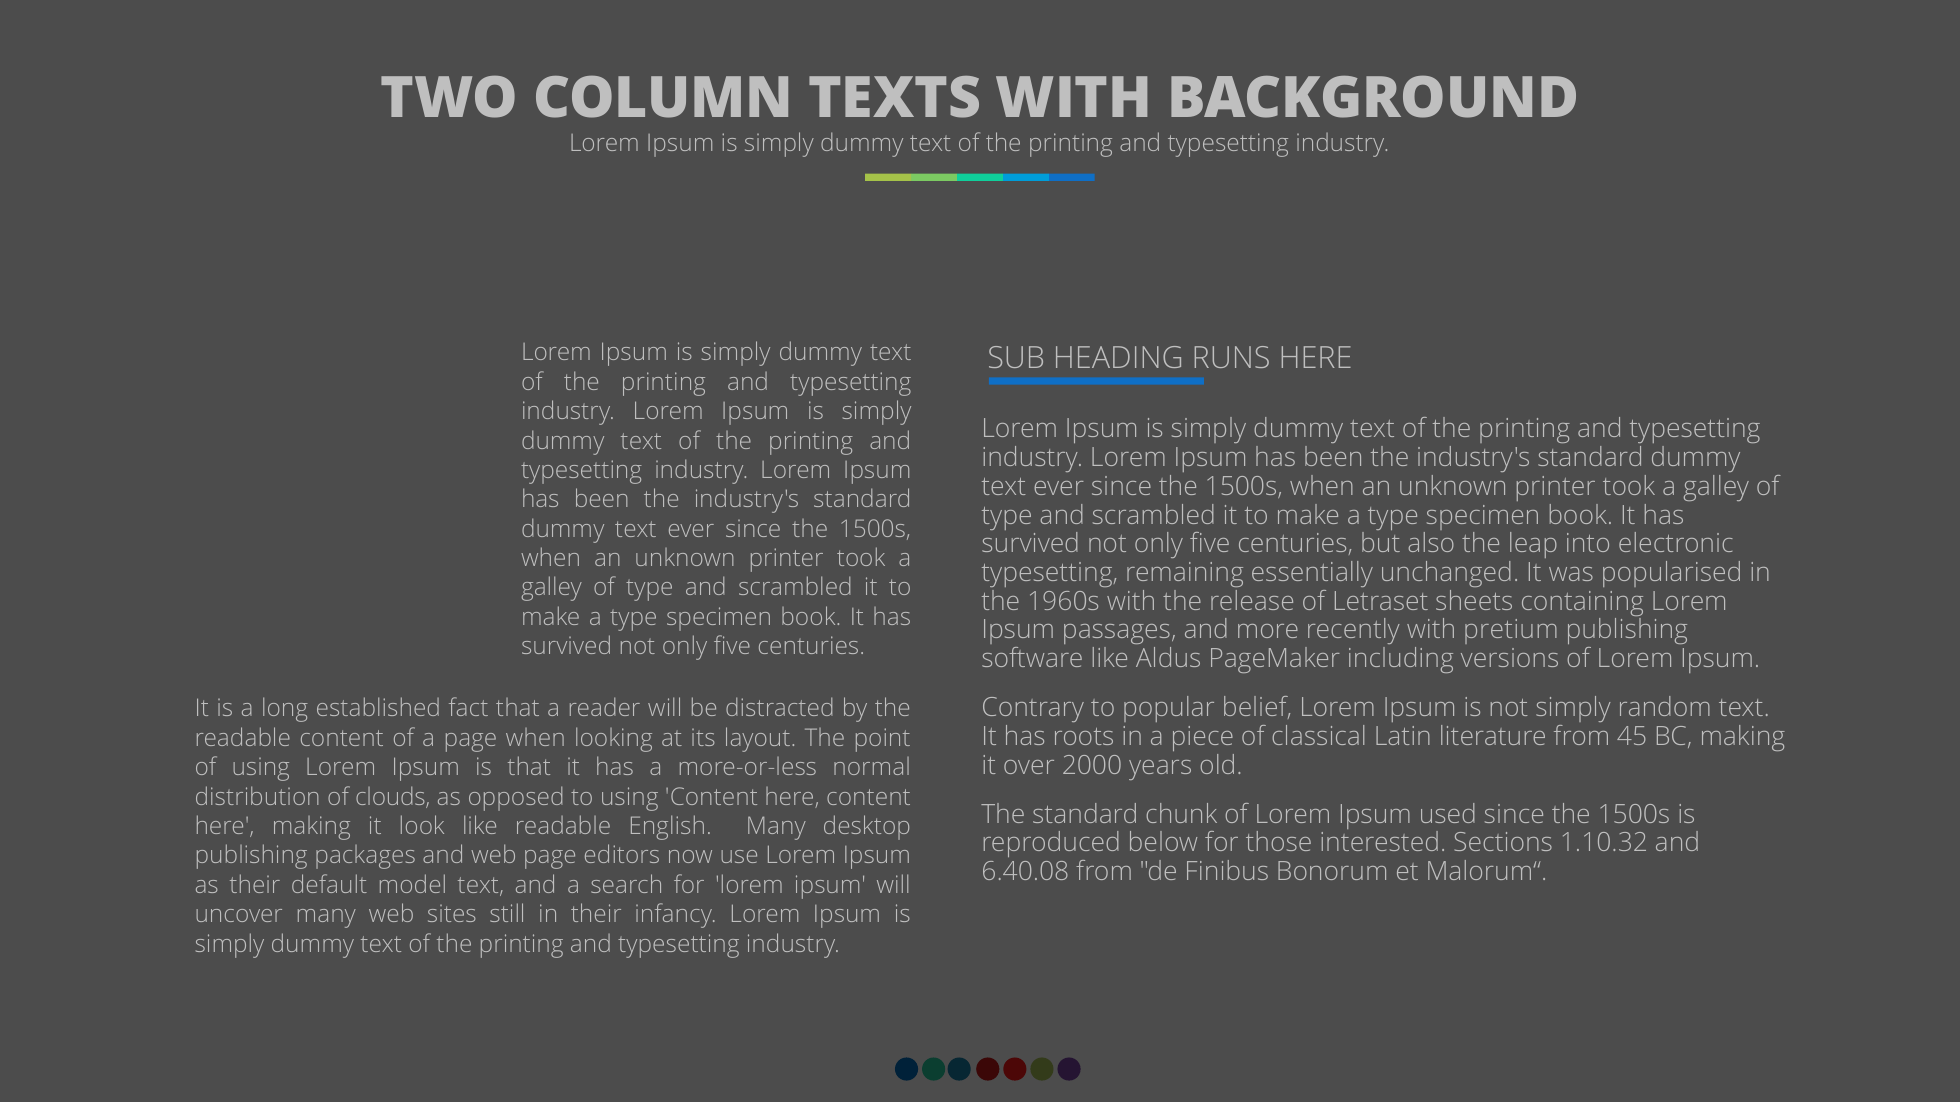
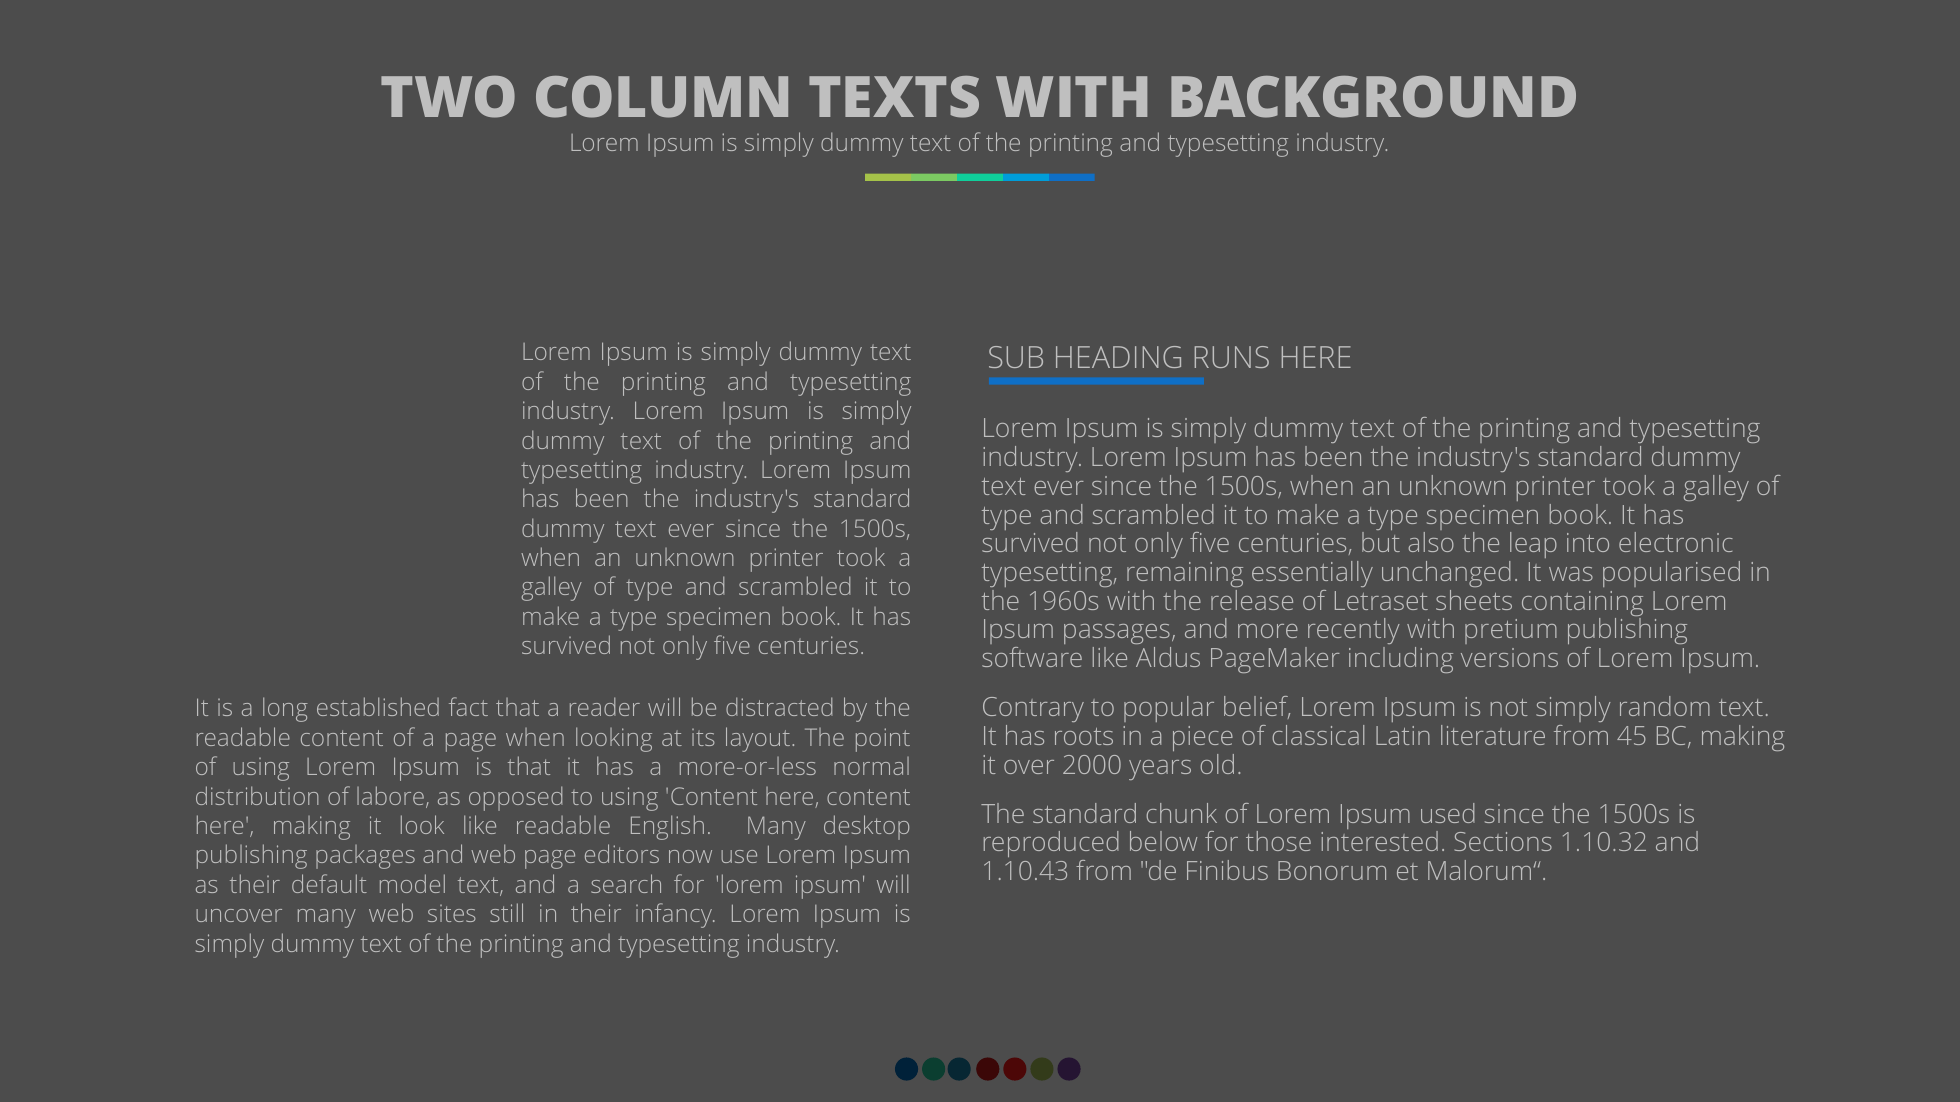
clouds: clouds -> labore (393, 797)
6.40.08: 6.40.08 -> 1.10.43 (1025, 872)
